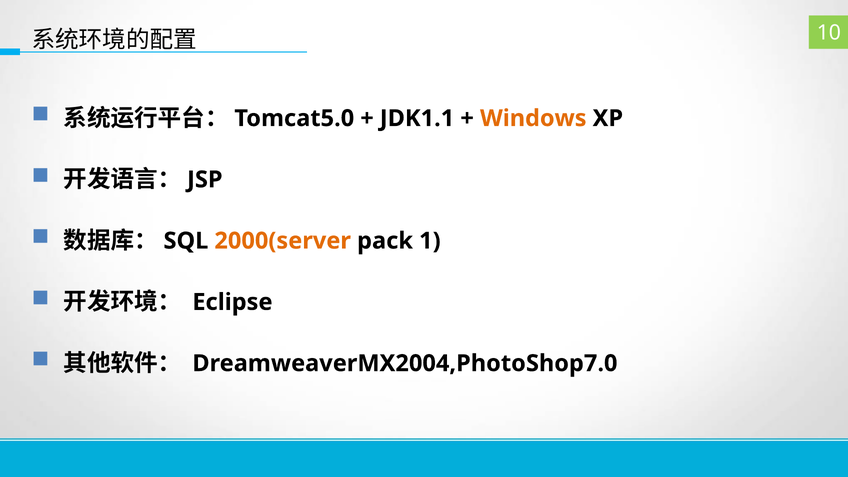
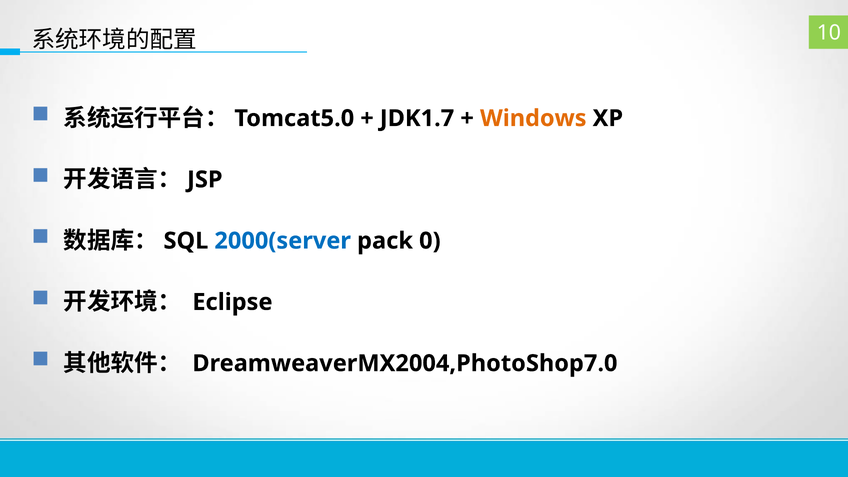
JDK1.1: JDK1.1 -> JDK1.7 (417, 118)
2000(server colour: orange -> blue (283, 241)
1: 1 -> 0 (430, 241)
